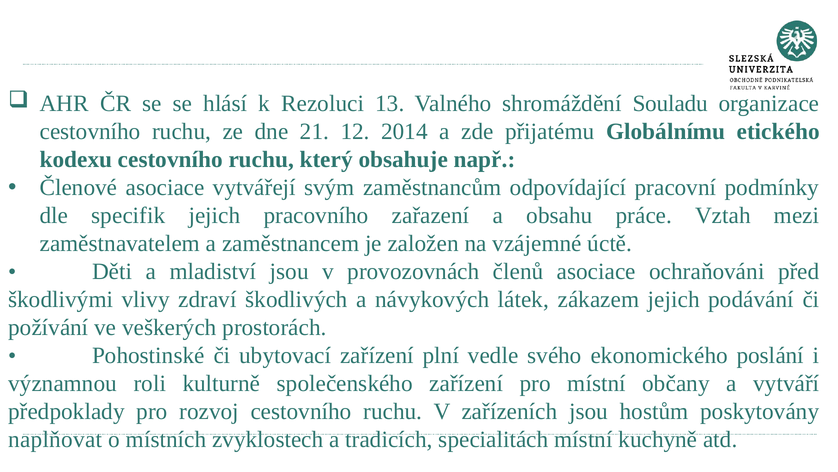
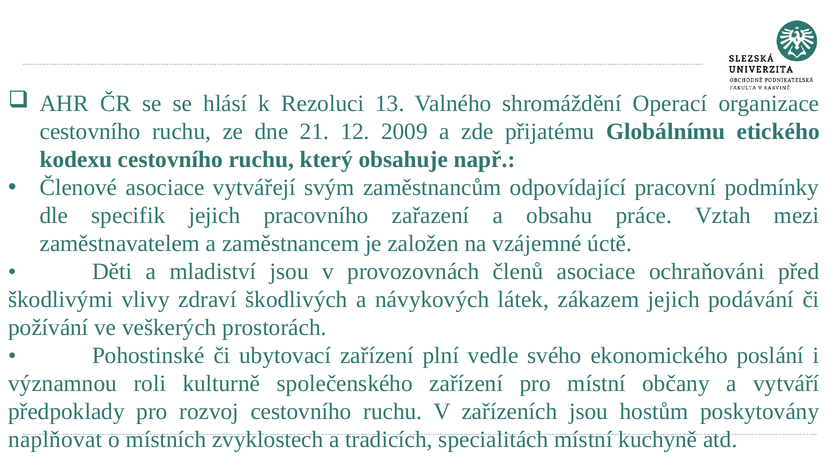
Souladu: Souladu -> Operací (670, 104)
2014: 2014 -> 2009 (404, 132)
